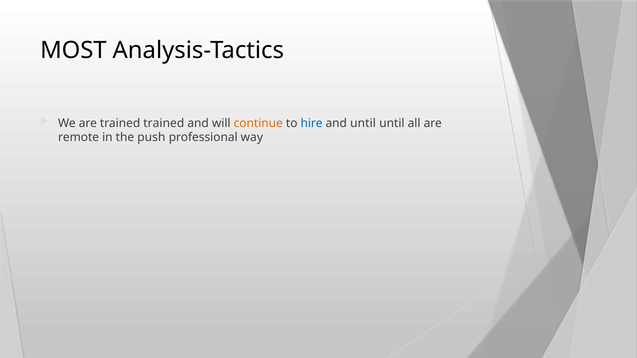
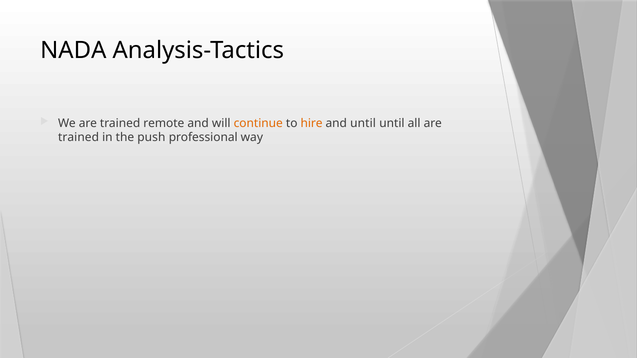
MOST: MOST -> NADA (73, 50)
trained trained: trained -> remote (164, 123)
hire colour: blue -> orange (312, 123)
remote: remote -> trained (79, 138)
